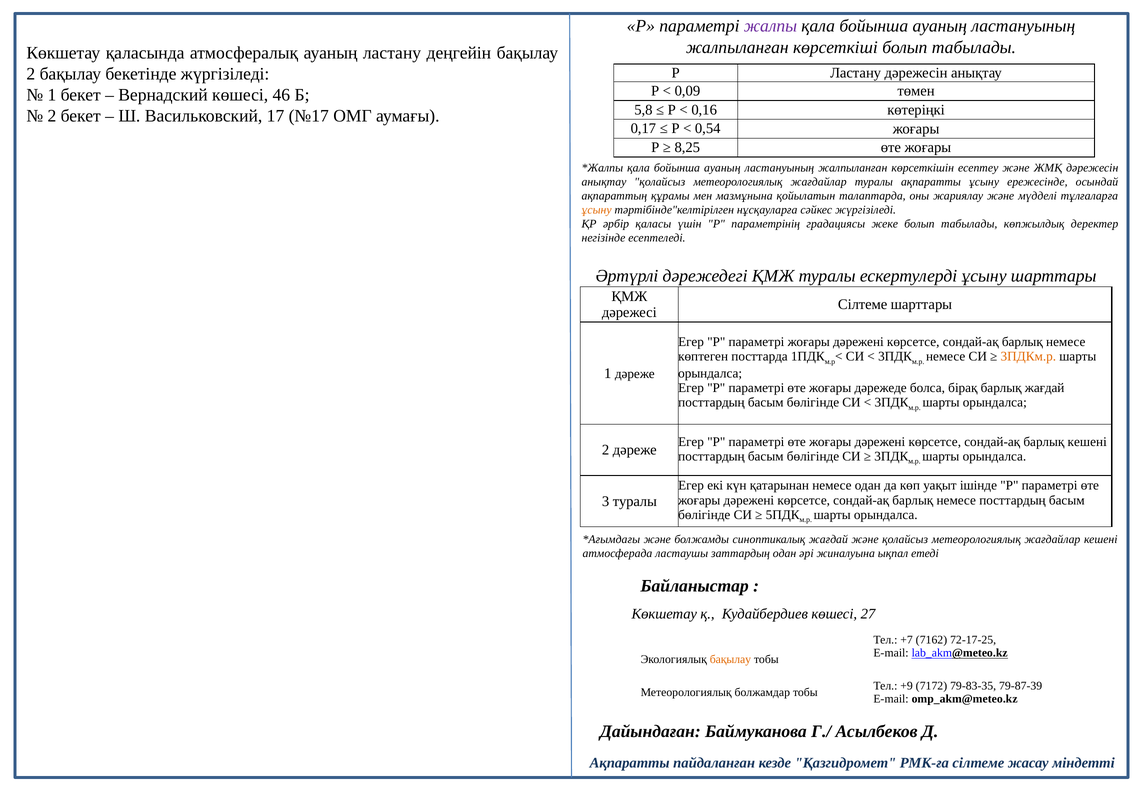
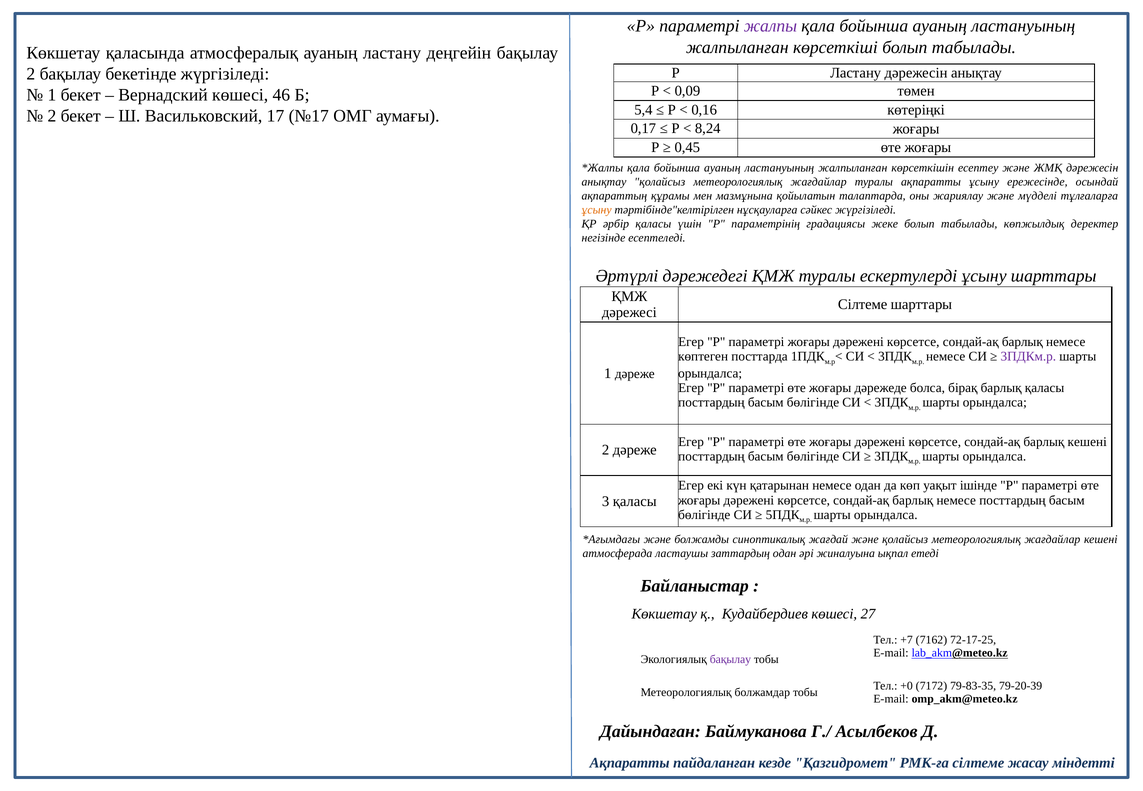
5,8: 5,8 -> 5,4 (643, 110)
0,54: 0,54 -> 8,24 (708, 129)
8,25: 8,25 -> 0,45 (687, 147)
3ПДКм.р colour: orange -> purple (1028, 357)
барлық жағдай: жағдай -> қаласы (1045, 388)
3 туралы: туралы -> қаласы (635, 501)
бақылау colour: orange -> purple (730, 660)
+9: +9 -> +0 (907, 686)
79-87-39: 79-87-39 -> 79-20-39 (1021, 686)
